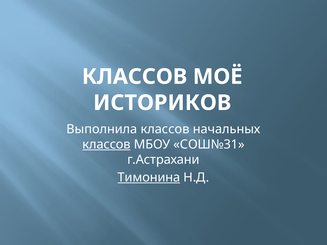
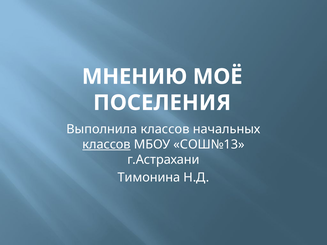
КЛАССОВ: КЛАССОВ -> МНЕНИЮ (135, 77)
ИСТОРИКОВ: ИСТОРИКОВ -> ПОСЕЛЕНИЯ (162, 103)
СОШ№31: СОШ№31 -> СОШ№13 (209, 145)
Тимонина underline: present -> none (149, 178)
